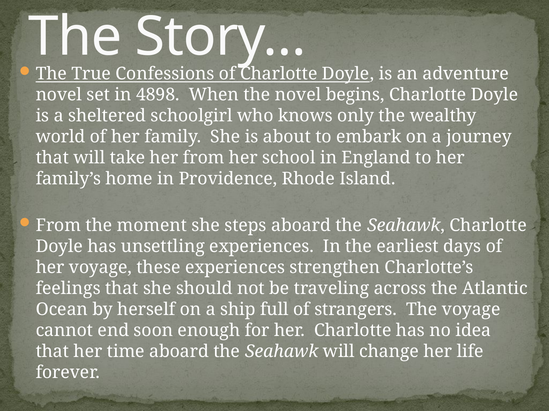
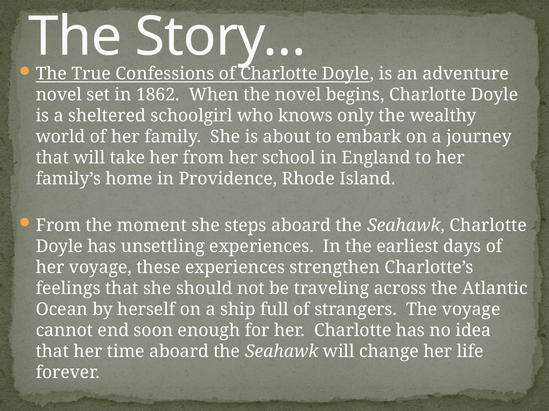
4898: 4898 -> 1862 (158, 95)
